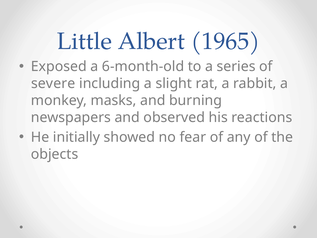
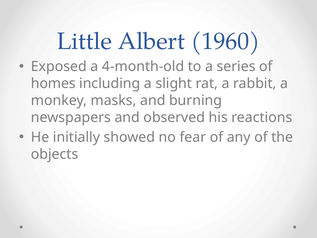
1965: 1965 -> 1960 (225, 41)
6-month-old: 6-month-old -> 4-month-old (143, 67)
severe: severe -> homes (53, 83)
